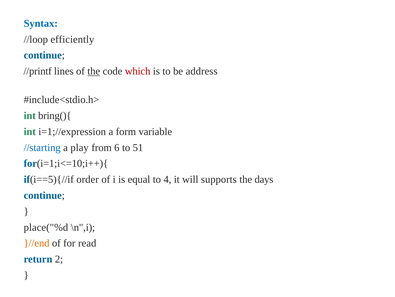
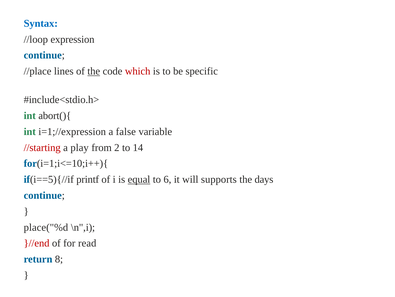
efficiently: efficiently -> expression (72, 39)
//printf: //printf -> //place (38, 71)
address: address -> specific (202, 71)
bring(){: bring(){ -> abort(){ (55, 115)
form: form -> false (126, 131)
//starting colour: blue -> red (42, 147)
6: 6 -> 2 (117, 147)
51: 51 -> 14 (138, 147)
order: order -> printf (88, 179)
equal underline: none -> present (139, 179)
4: 4 -> 6 (167, 179)
}//end colour: orange -> red (37, 243)
2: 2 -> 8 (59, 259)
